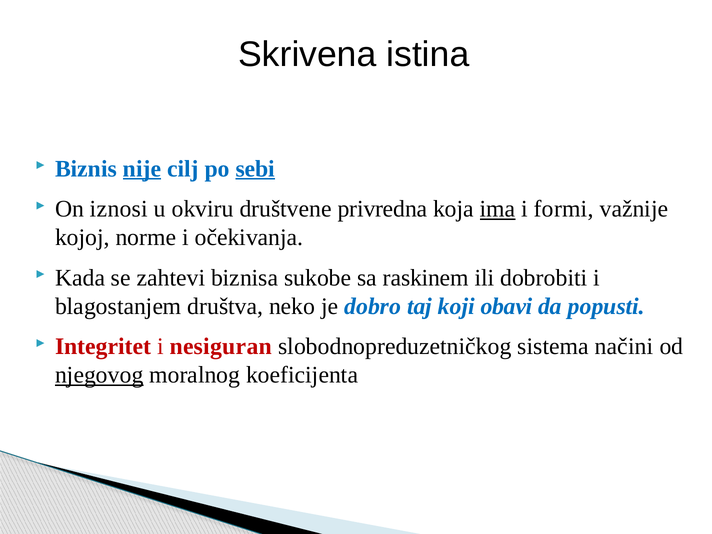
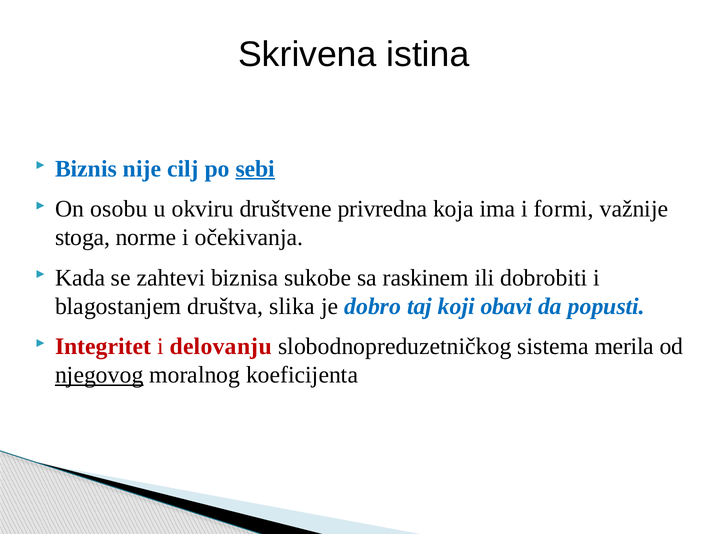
nije underline: present -> none (142, 169)
iznosi: iznosi -> osobu (119, 209)
ima underline: present -> none (498, 209)
kojoj: kojoj -> stoga (83, 237)
neko: neko -> slika (292, 306)
nesiguran: nesiguran -> delovanju (221, 347)
načini: načini -> merila (624, 347)
